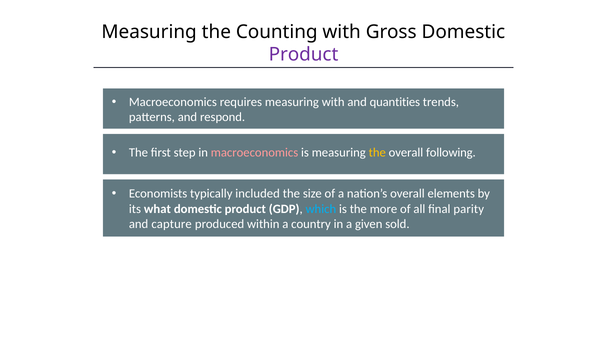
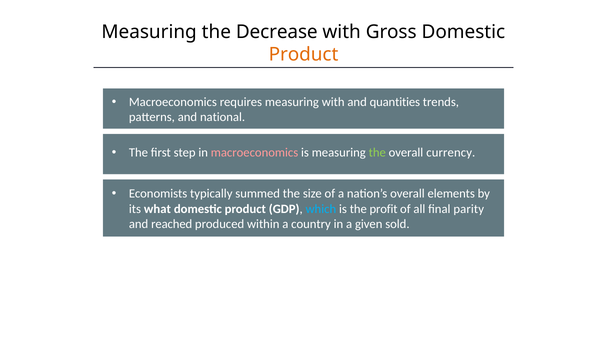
Counting: Counting -> Decrease (277, 32)
Product colour: purple -> orange (304, 55)
respond: respond -> national (223, 117)
the colour: yellow -> light green (377, 153)
following: following -> currency (451, 153)
included: included -> summed (258, 193)
more: more -> profit (384, 209)
capture: capture -> reached (172, 224)
